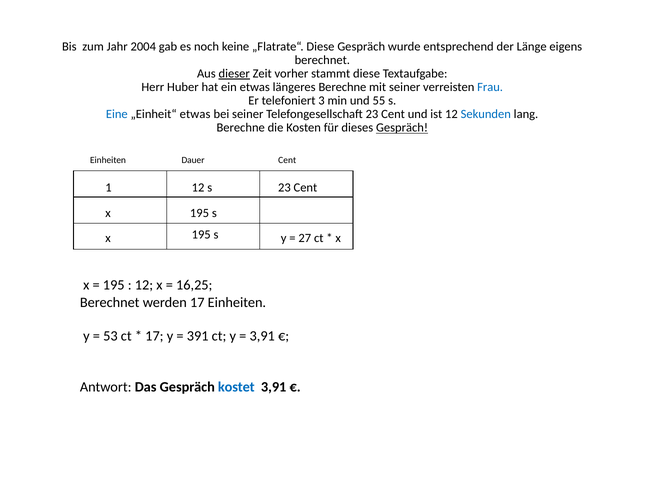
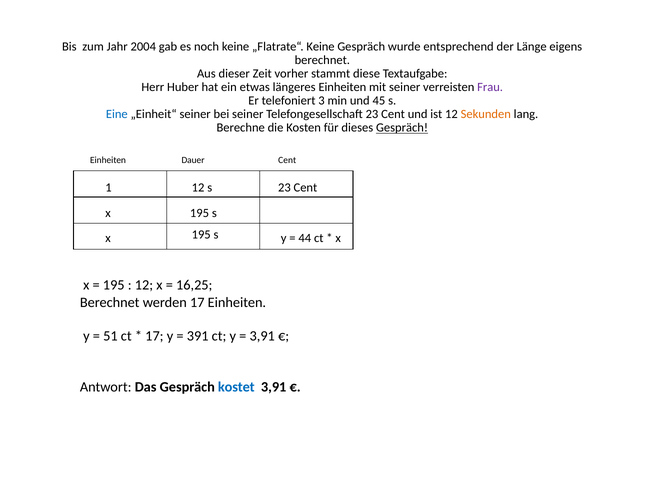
„Flatrate“ Diese: Diese -> Keine (321, 46)
dieser underline: present -> none (234, 74)
längeres Berechne: Berechne -> Einheiten (342, 87)
Frau colour: blue -> purple (490, 87)
55: 55 -> 45 (379, 101)
„Einheit“ etwas: etwas -> seiner (195, 114)
Sekunden colour: blue -> orange (486, 114)
27: 27 -> 44 (305, 238)
53: 53 -> 51 (110, 336)
